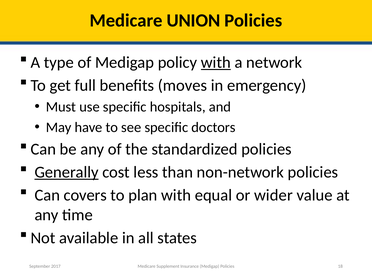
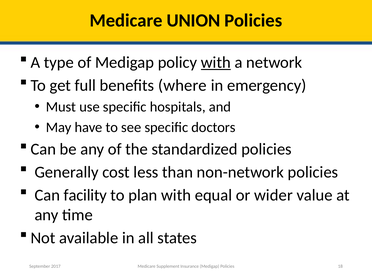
moves: moves -> where (182, 85)
Generally underline: present -> none (67, 172)
covers: covers -> facility (85, 195)
